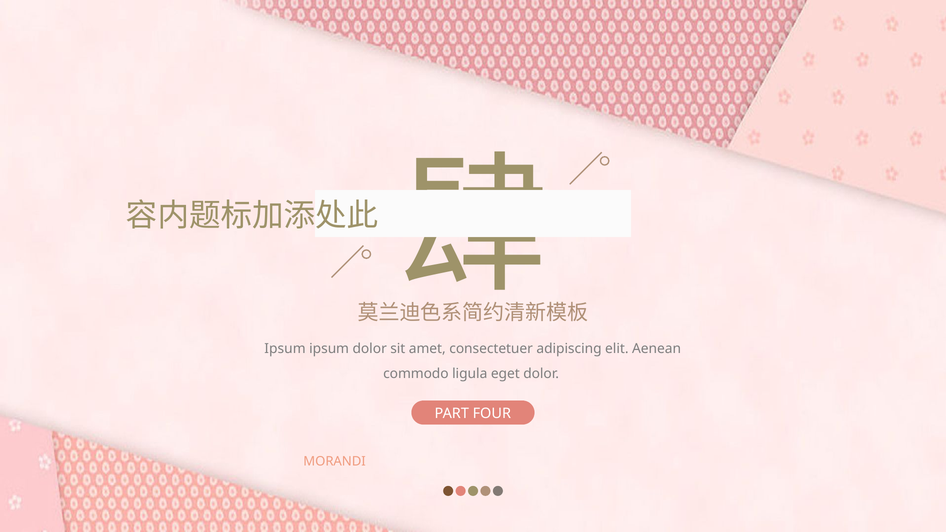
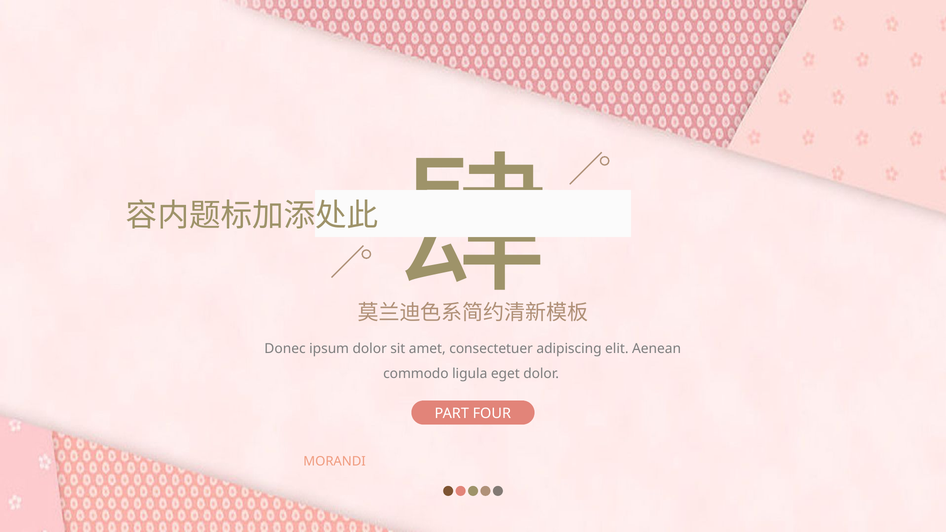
Ipsum: Ipsum -> Donec (285, 349)
